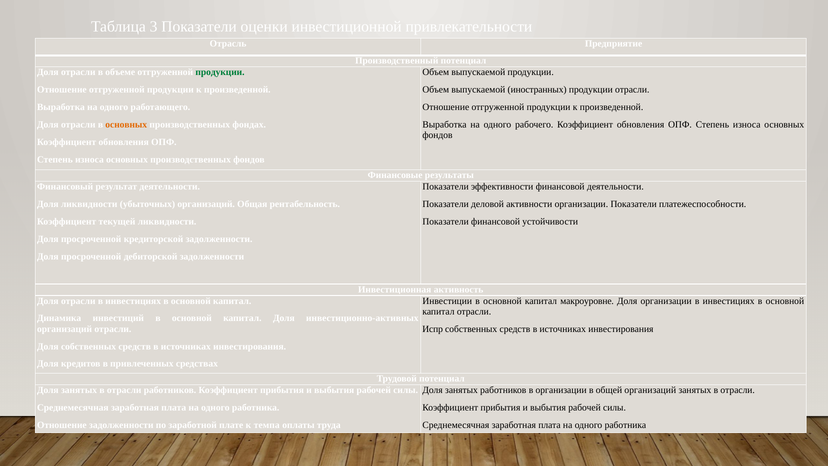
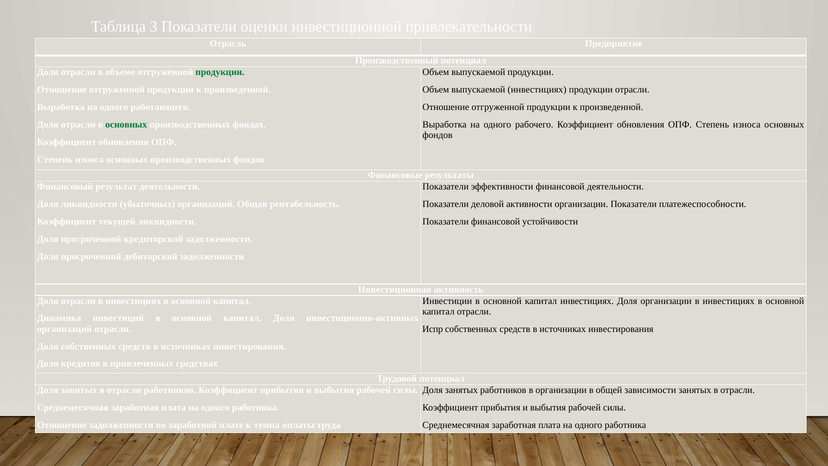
выпускаемой иностранных: иностранных -> инвестициях (537, 90)
основных colour: orange -> green (126, 125)
капитал макроуровне: макроуровне -> инвестициях (587, 301)
общей организаций: организаций -> зависимости (650, 390)
